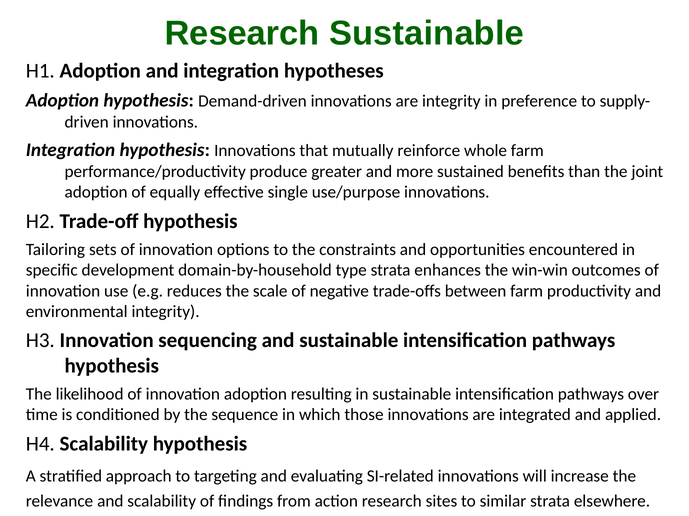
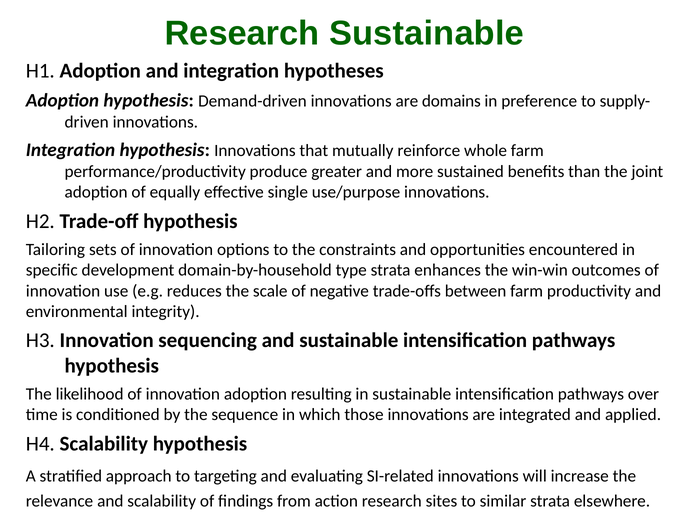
are integrity: integrity -> domains (451, 101)
